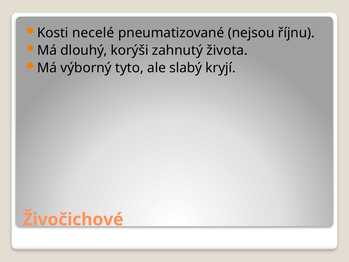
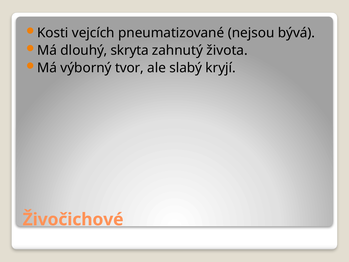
necelé: necelé -> vejcích (93, 33)
říjnu: říjnu -> bývá (296, 33)
korýši: korýši -> skryta (130, 50)
tyto: tyto -> tvor (129, 68)
